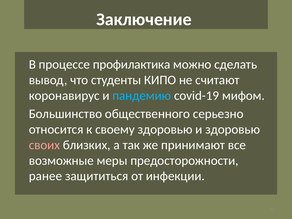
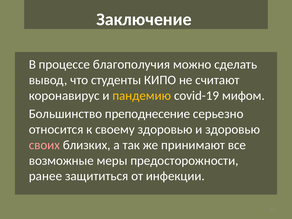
профилактика: профилактика -> благополучия (131, 64)
пандемию colour: light blue -> yellow (142, 96)
общественного: общественного -> преподнесение (148, 114)
